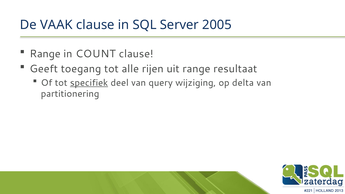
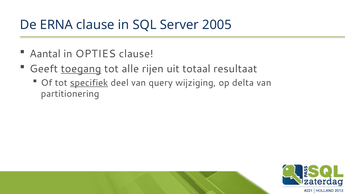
VAAK: VAAK -> ERNA (56, 25)
Range: Range -> Aantal (45, 54)
COUNT: COUNT -> OPTIES (96, 54)
toegang underline: none -> present (81, 69)
uit range: range -> totaal (196, 69)
